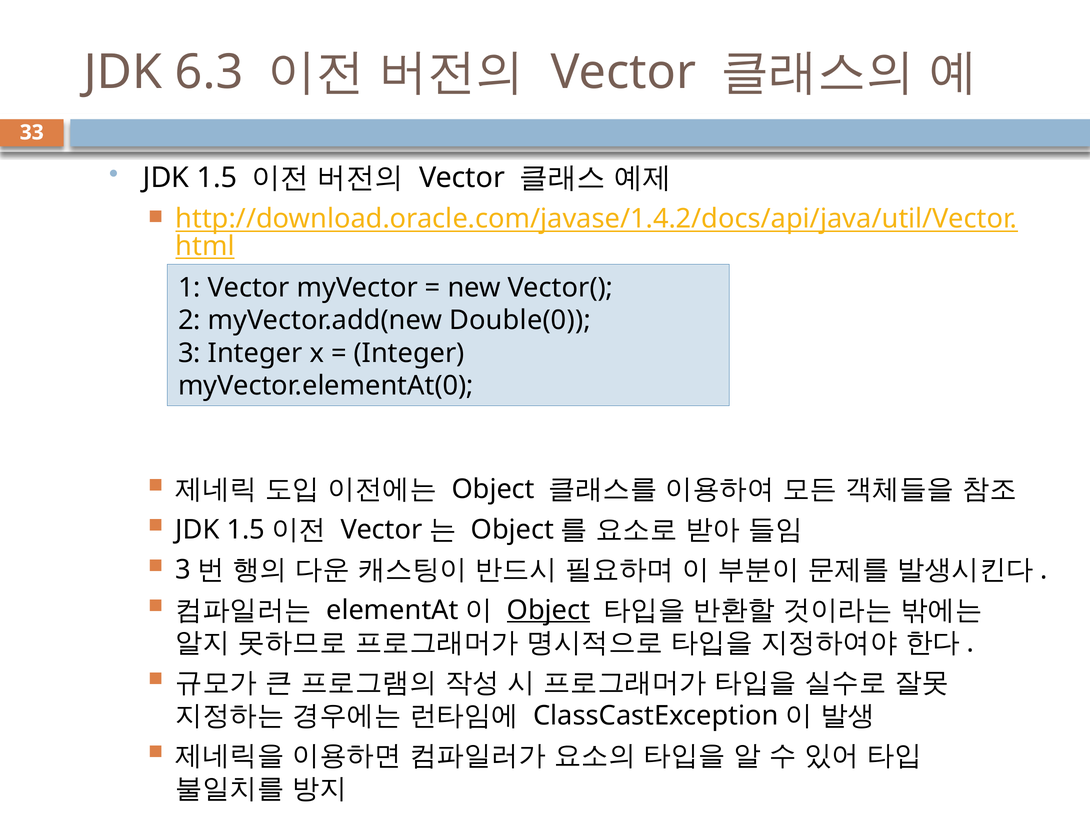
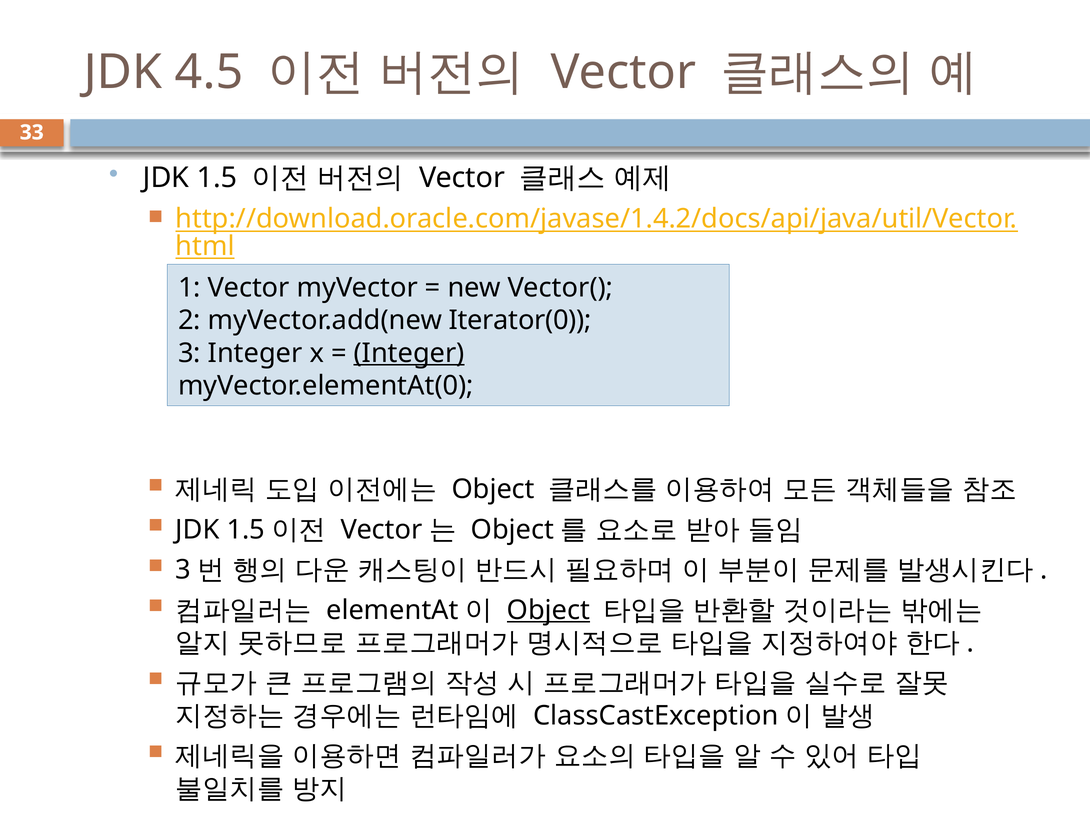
6.3: 6.3 -> 4.5 (209, 72)
Double(0: Double(0 -> Iterator(0 (520, 321)
Integer underline: none -> present (409, 353)
